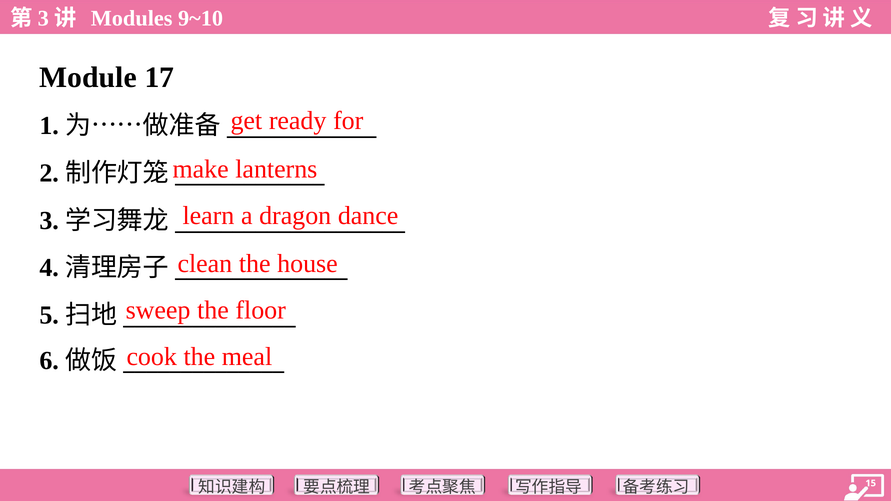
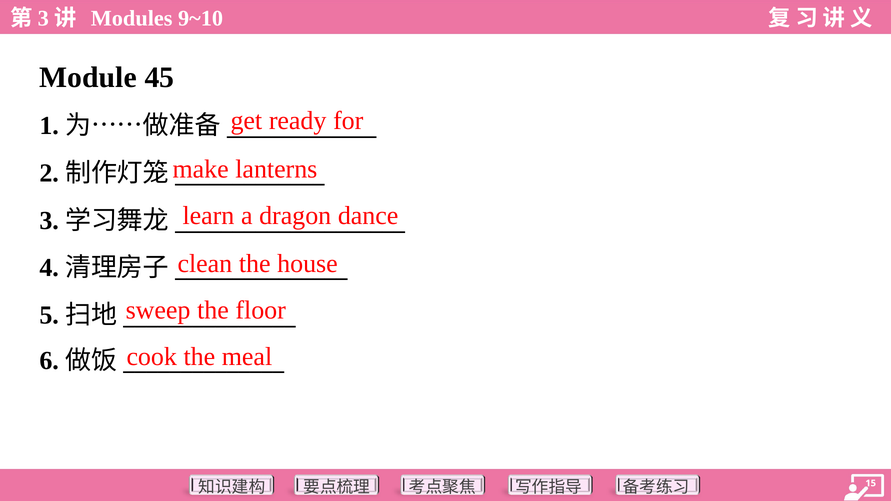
17: 17 -> 45 (159, 78)
